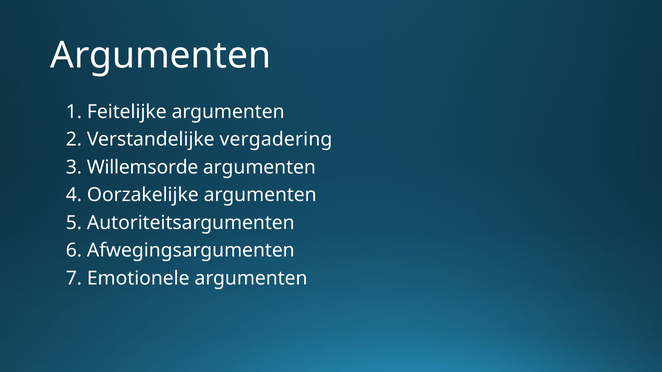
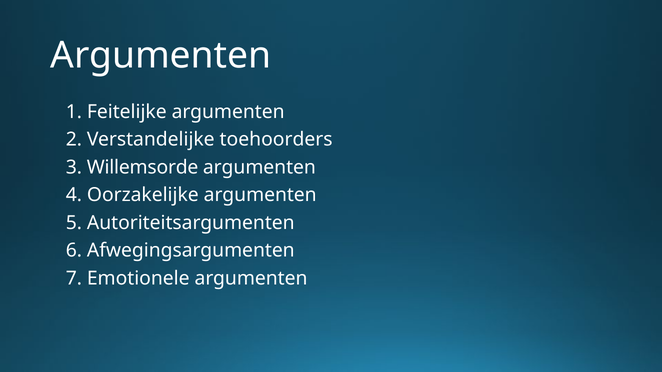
vergadering: vergadering -> toehoorders (276, 140)
